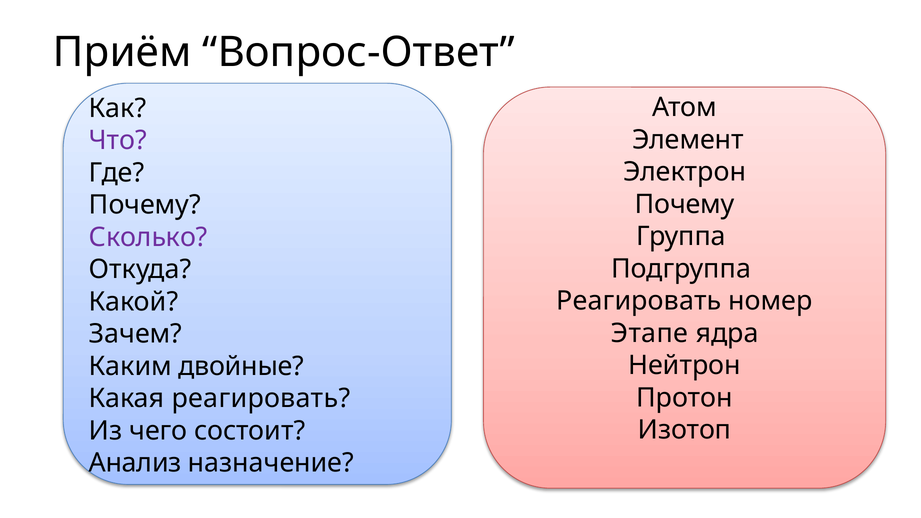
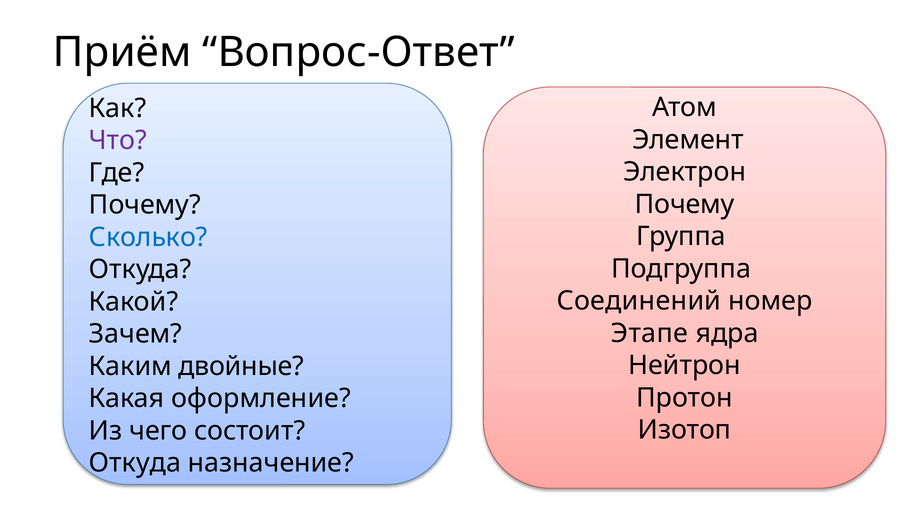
Сколько colour: purple -> blue (148, 237)
Реагировать: Реагировать -> Соединений (639, 301)
Какая реагировать: реагировать -> оформление (261, 399)
Анализ: Анализ -> Откуда (135, 463)
